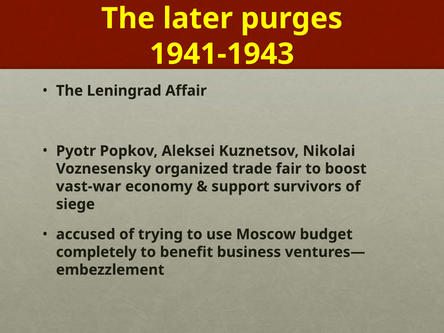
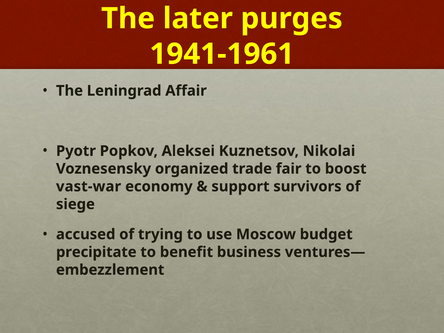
1941-1943: 1941-1943 -> 1941-1961 (222, 54)
completely: completely -> precipitate (96, 252)
